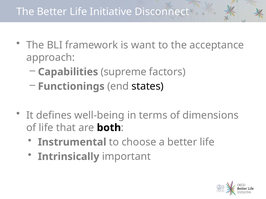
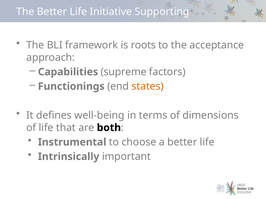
Disconnect: Disconnect -> Supporting (162, 12)
want: want -> roots (143, 45)
states colour: black -> orange (148, 87)
